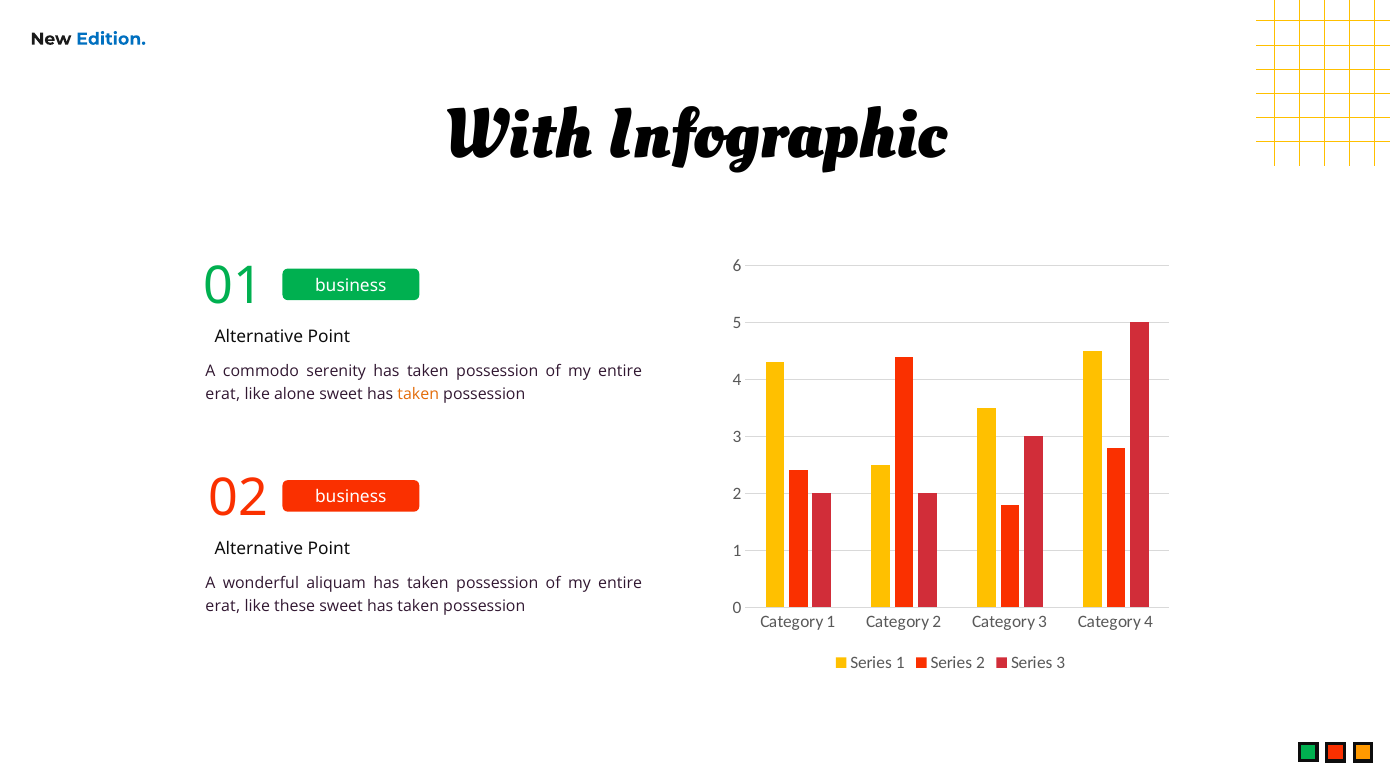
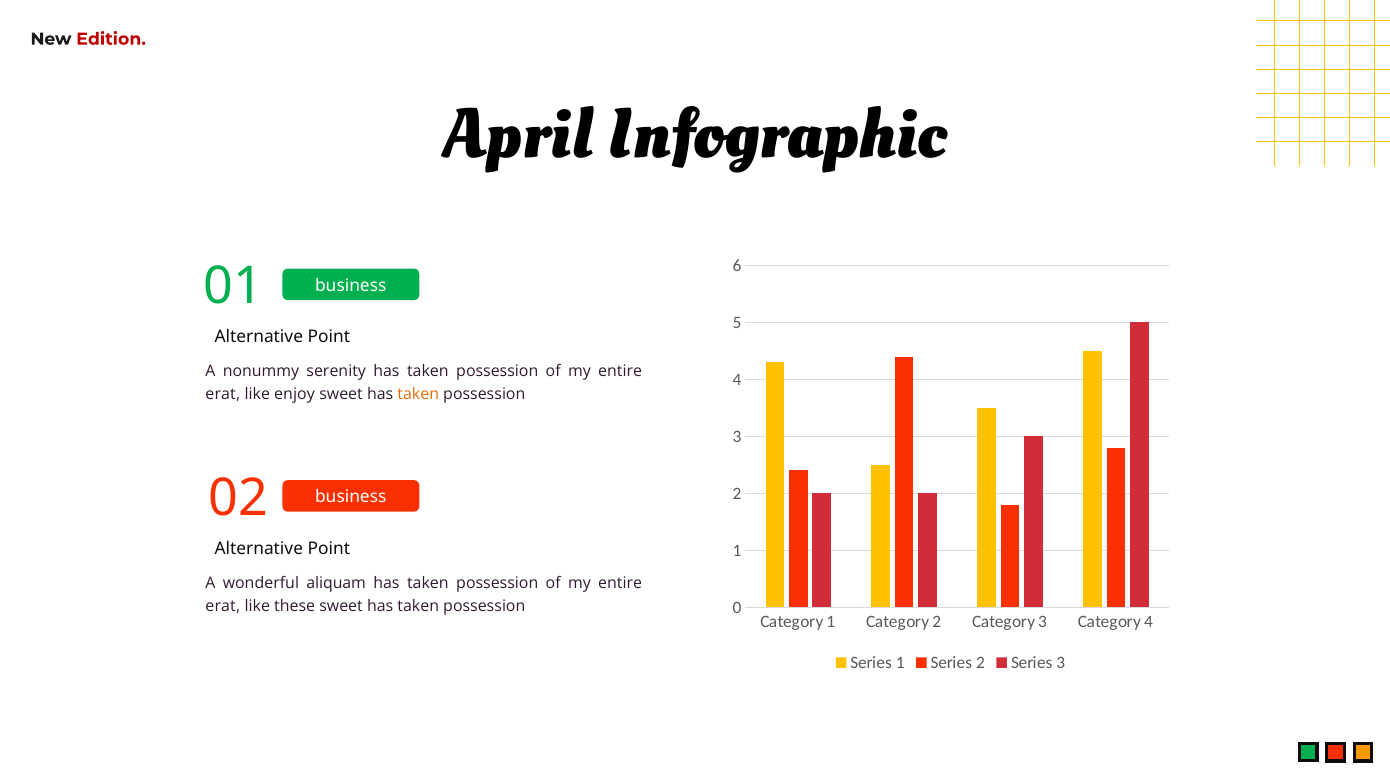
Edition colour: blue -> red (111, 39)
With: With -> April (518, 135)
commodo: commodo -> nonummy (261, 371)
alone: alone -> enjoy (294, 394)
